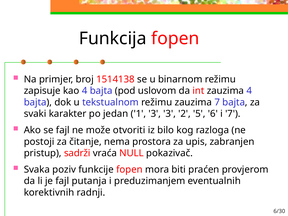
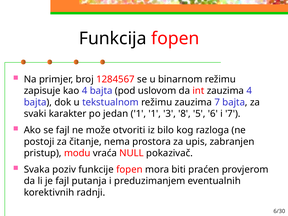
1514138: 1514138 -> 1284567 (115, 79)
1 3: 3 -> 1 (155, 114)
2: 2 -> 8 (184, 114)
sadrži: sadrži -> modu (77, 153)
